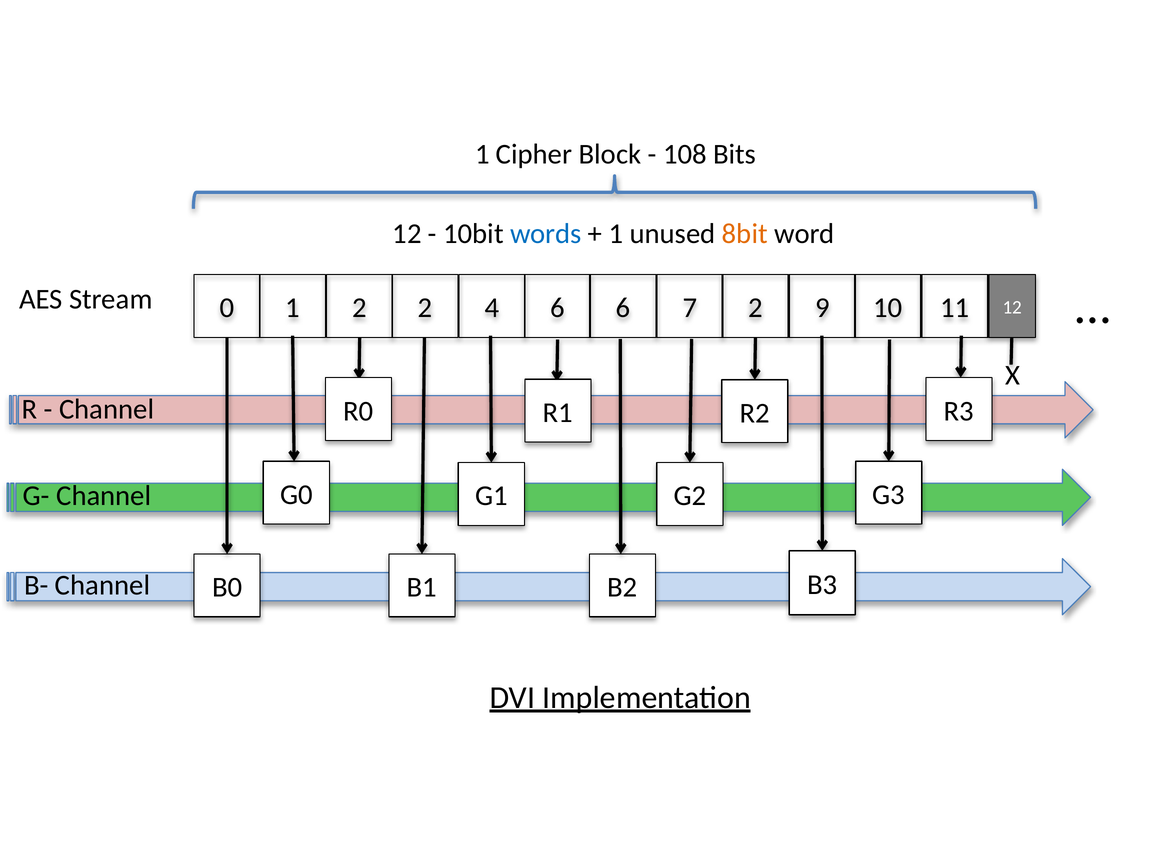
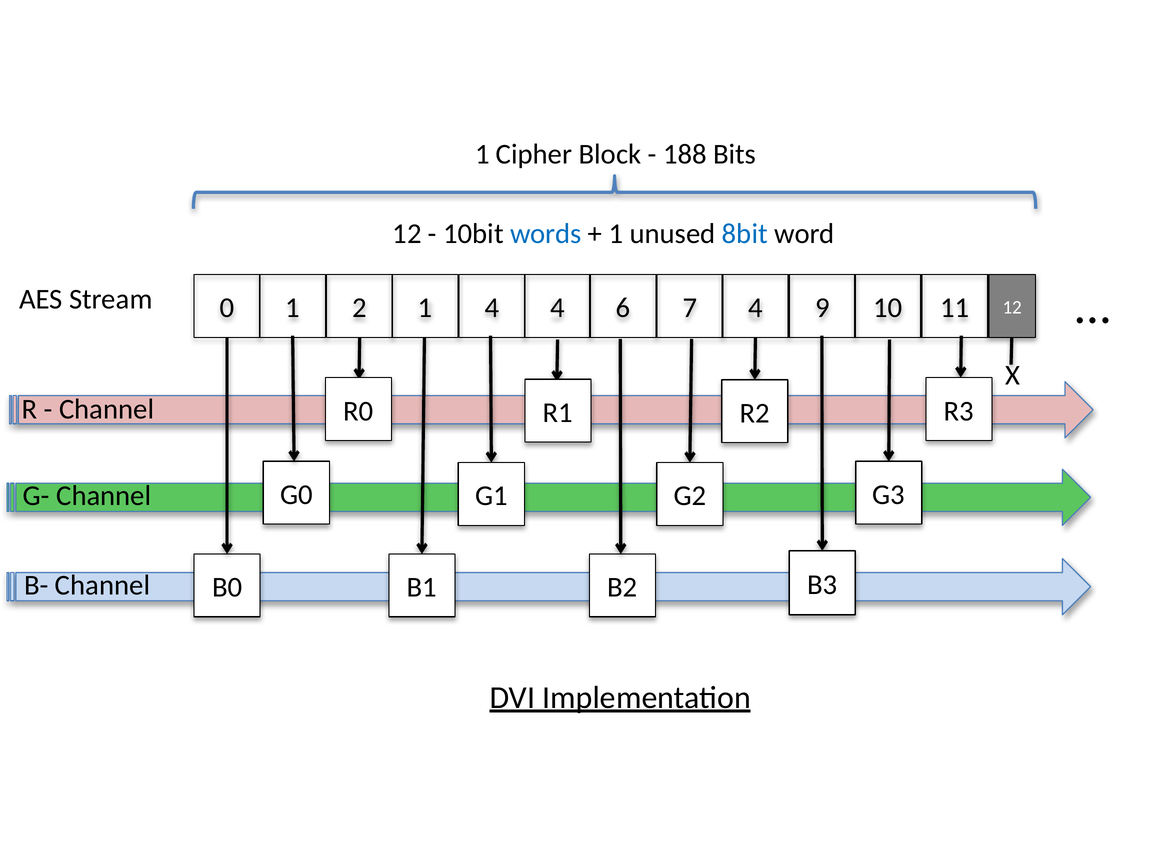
108: 108 -> 188 (685, 154)
8bit colour: orange -> blue (745, 234)
2 2: 2 -> 1 (425, 308)
4 6: 6 -> 4 (557, 308)
7 2: 2 -> 4 (755, 308)
